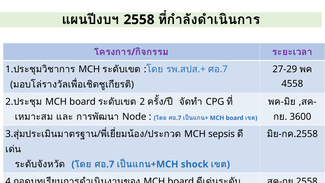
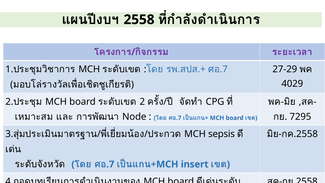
4558: 4558 -> 4029 (292, 84)
3600: 3600 -> 7295 (300, 117)
shock: shock -> insert (195, 164)
